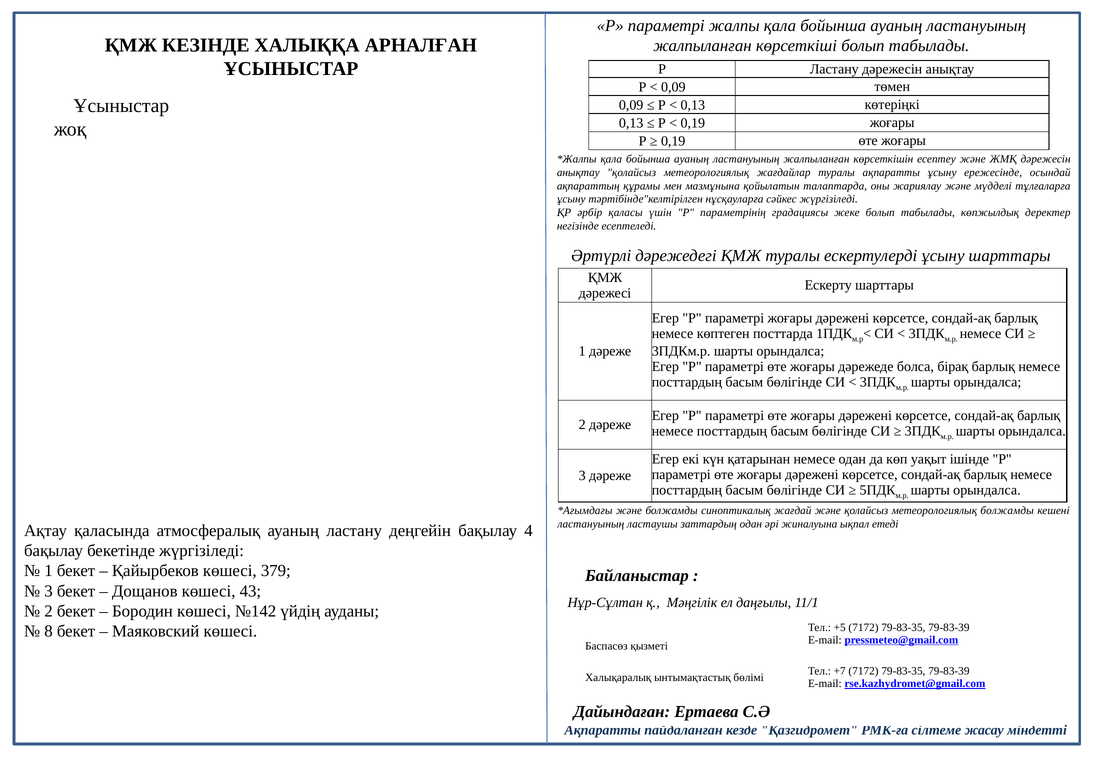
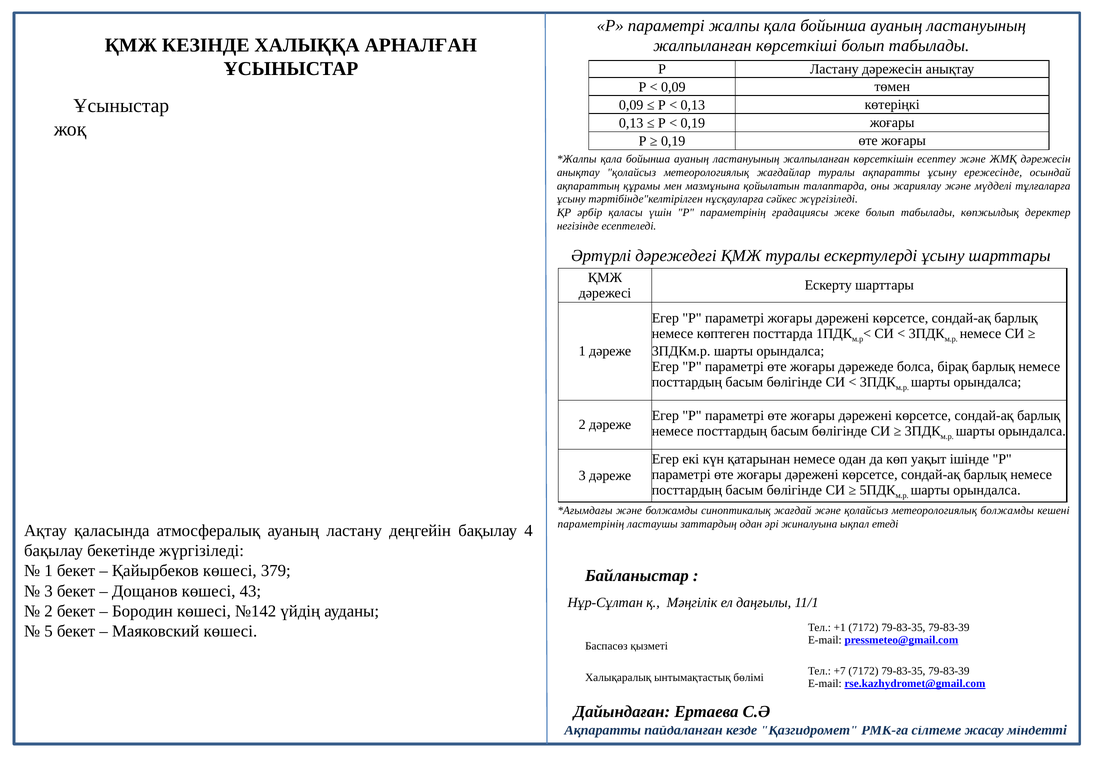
ластануының: ластануының -> параметрінің (591, 524)
+5: +5 -> +1 (840, 628)
8: 8 -> 5 (48, 632)
